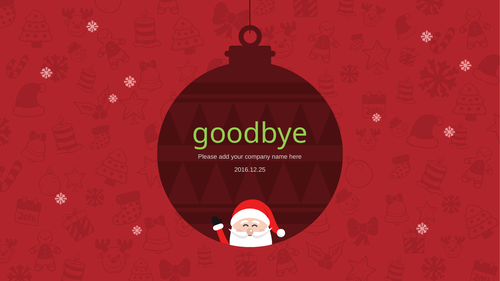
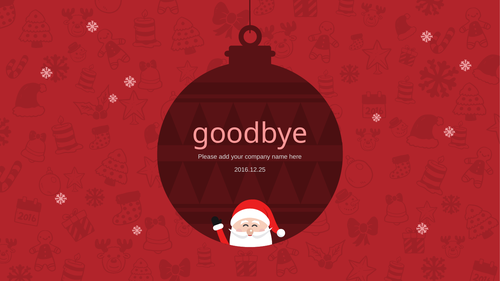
goodbye colour: light green -> pink (250, 134)
